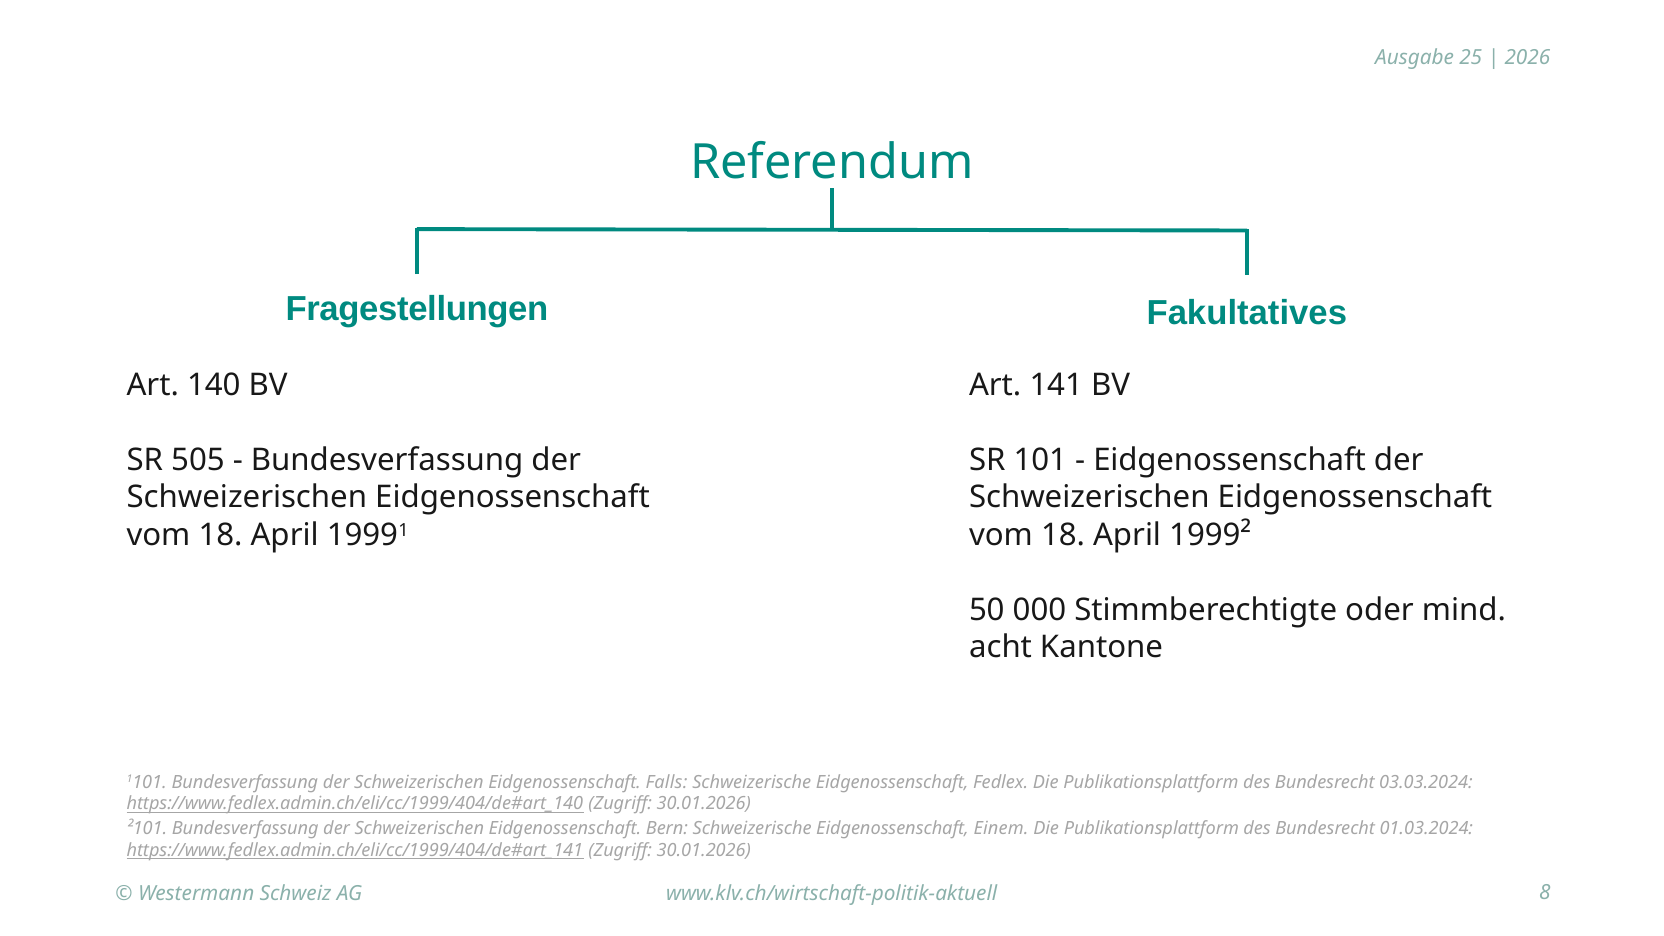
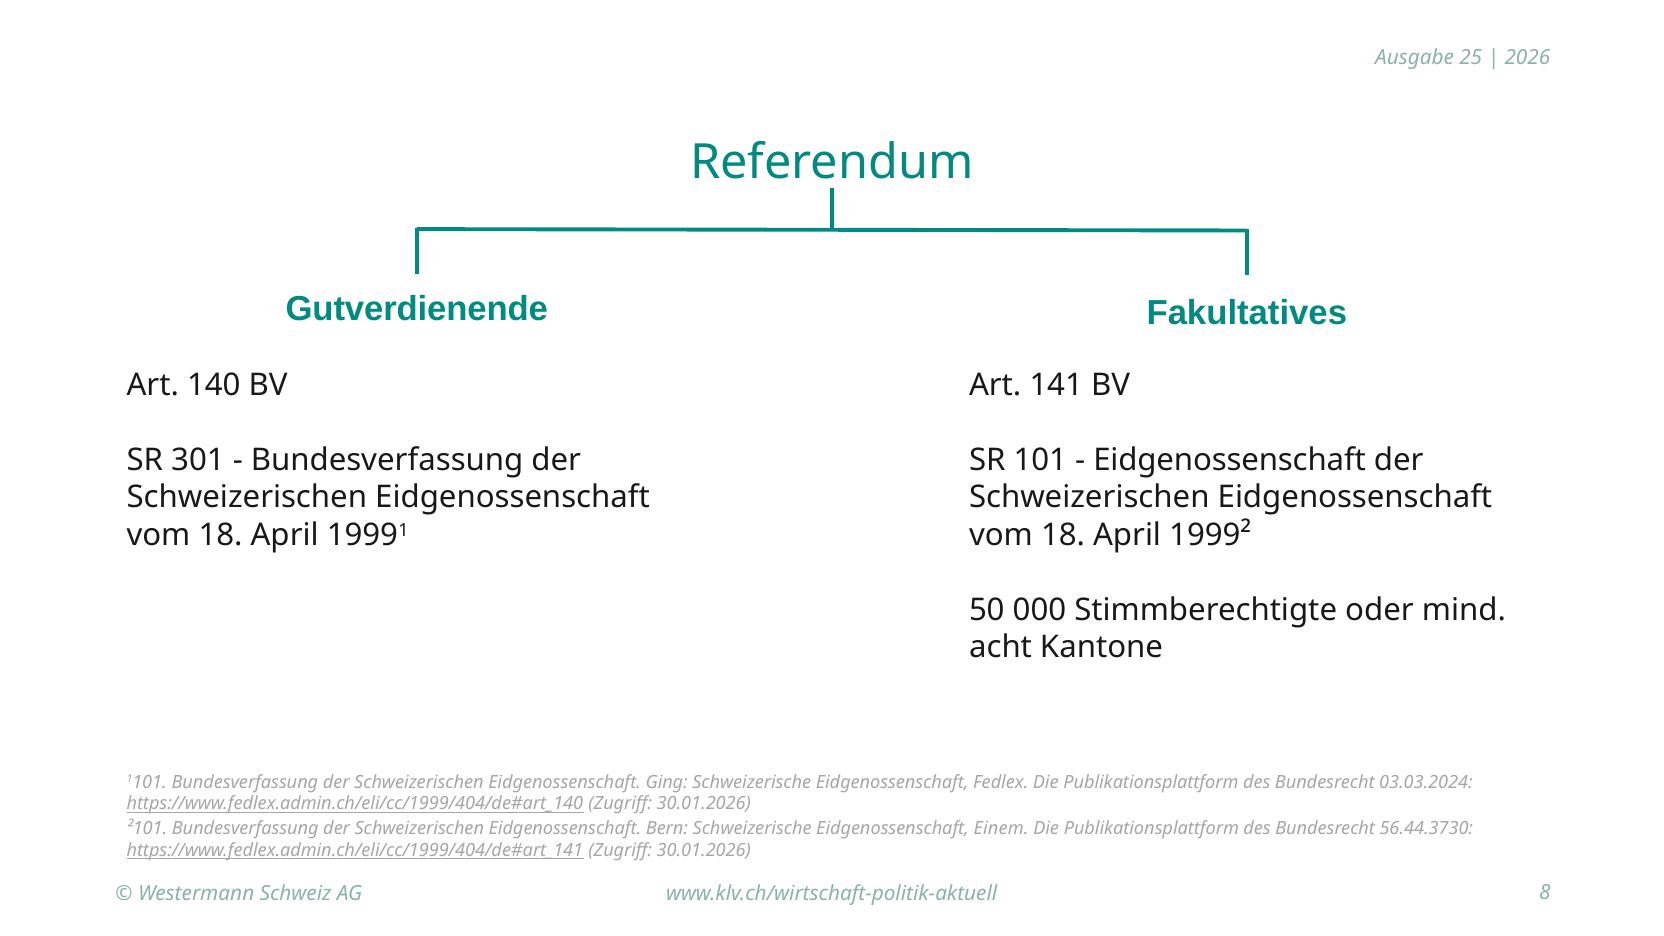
Fragestellungen: Fragestellungen -> Gutverdienende (417, 309)
505: 505 -> 301 (198, 460)
Falls: Falls -> Ging (667, 782)
01.03.2024: 01.03.2024 -> 56.44.3730 (1426, 828)
